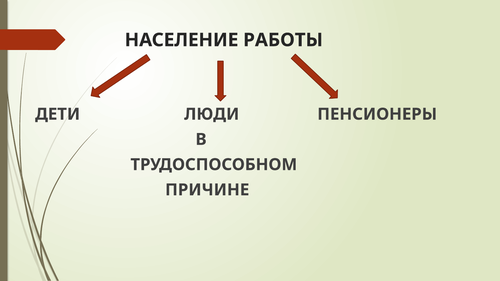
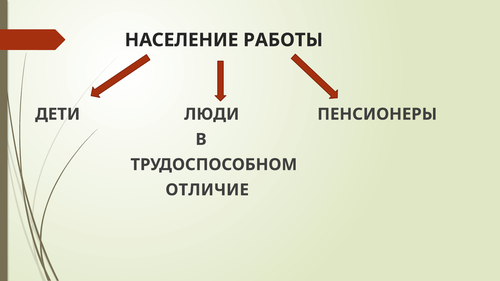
ПРИЧИНЕ: ПРИЧИНЕ -> ОТЛИЧИЕ (207, 190)
